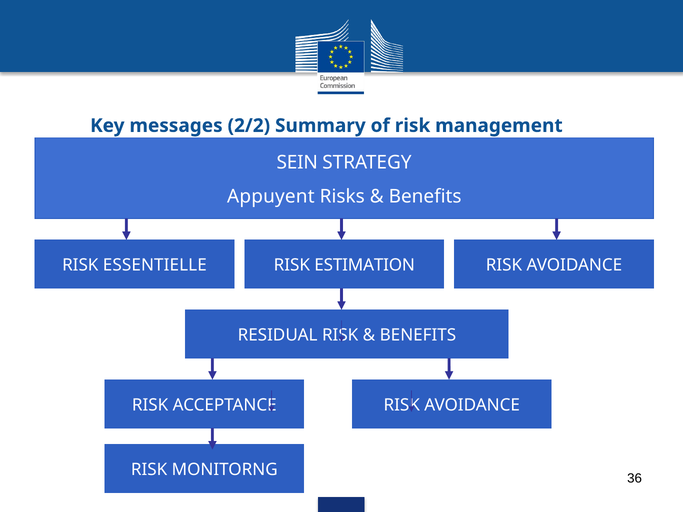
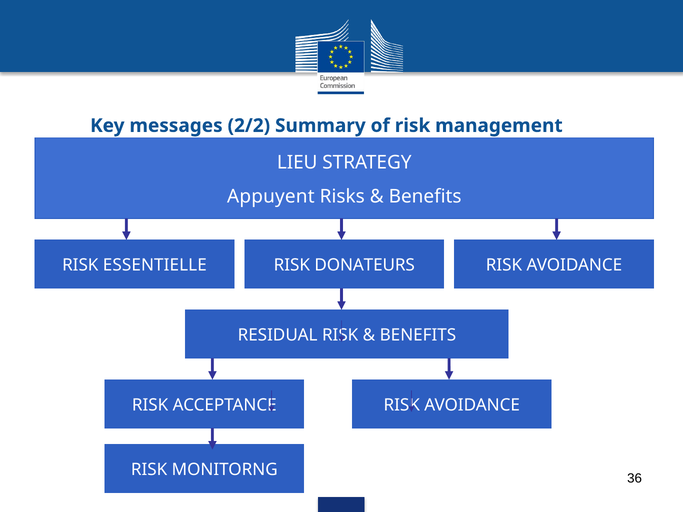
SEIN: SEIN -> LIEU (297, 162)
ESTIMATION: ESTIMATION -> DONATEURS (365, 265)
